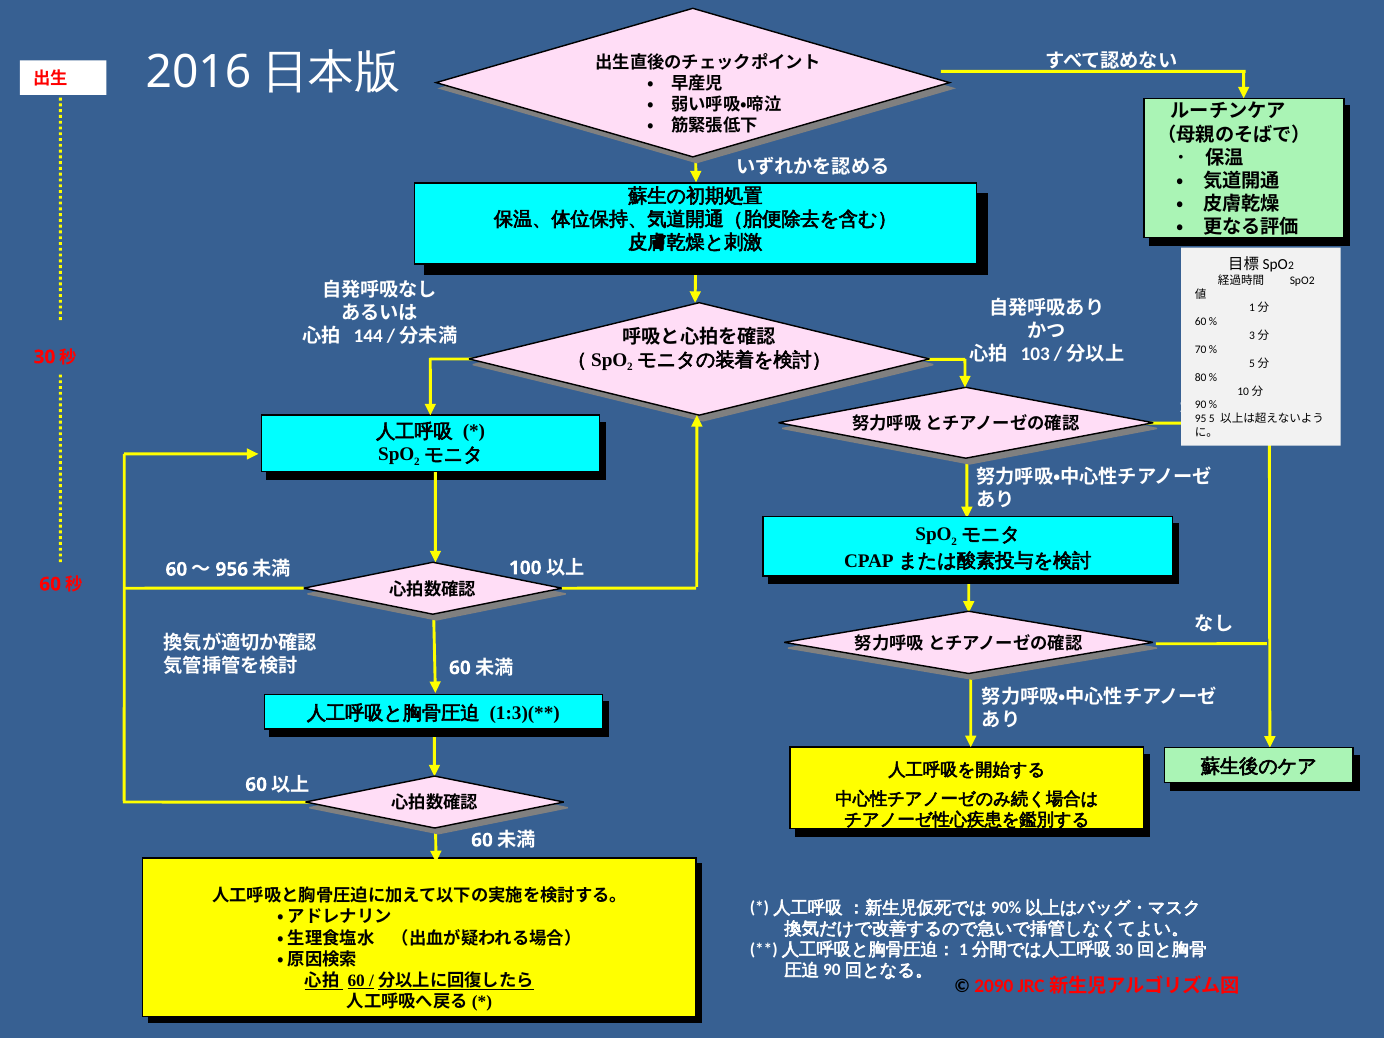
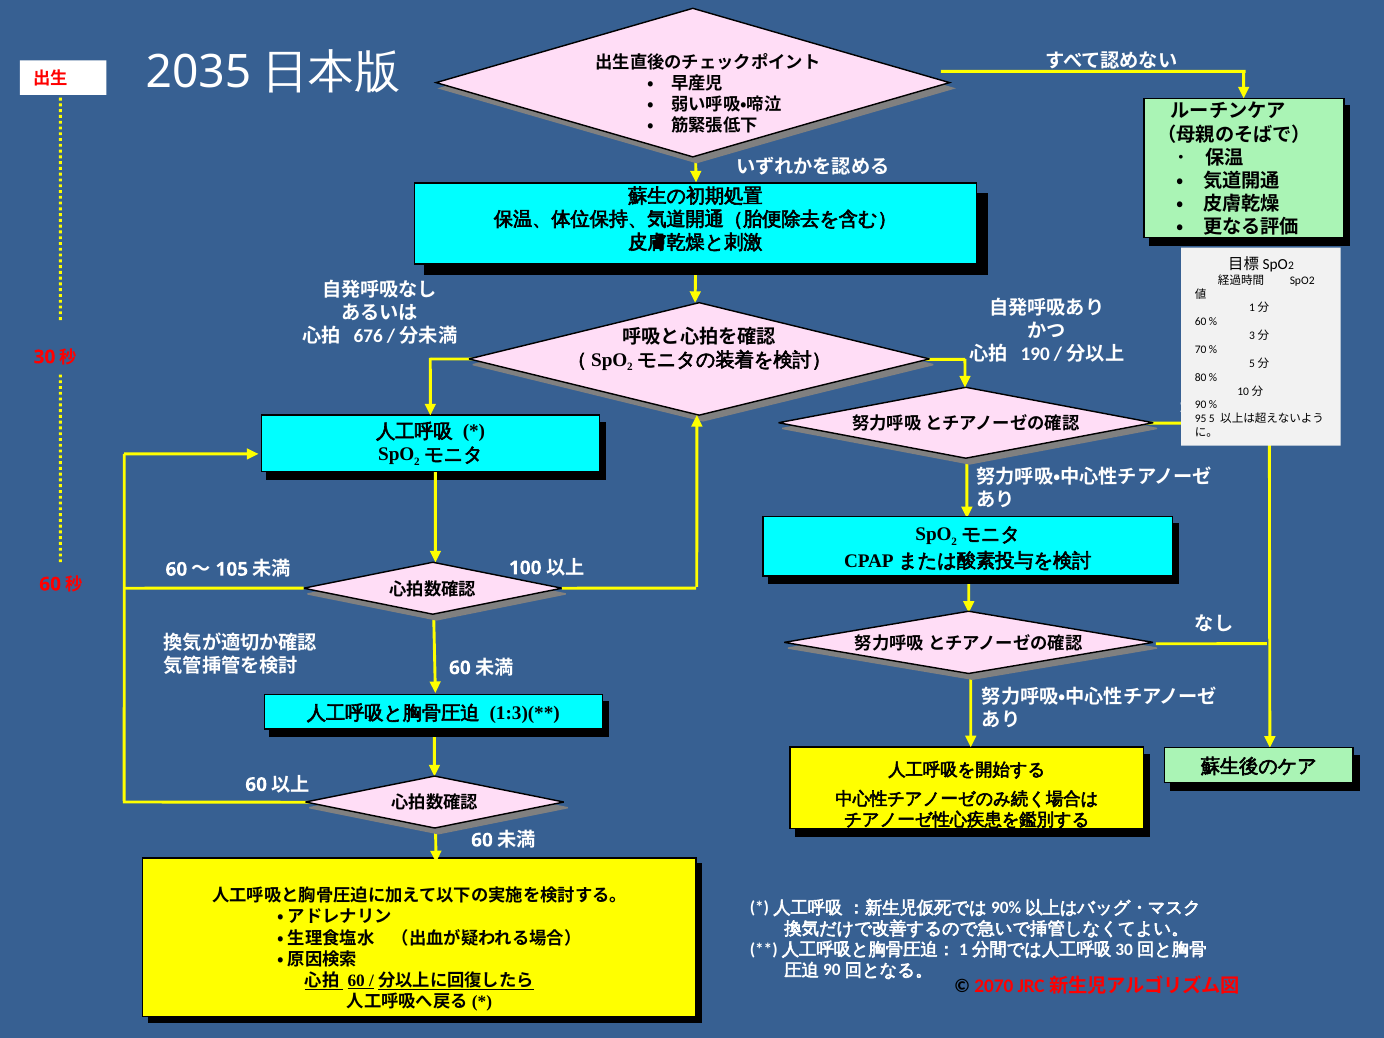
2016: 2016 -> 2035 (198, 72)
144: 144 -> 676 (368, 336)
103: 103 -> 190 (1035, 354)
956: 956 -> 105 (232, 569)
2090: 2090 -> 2070 (994, 986)
